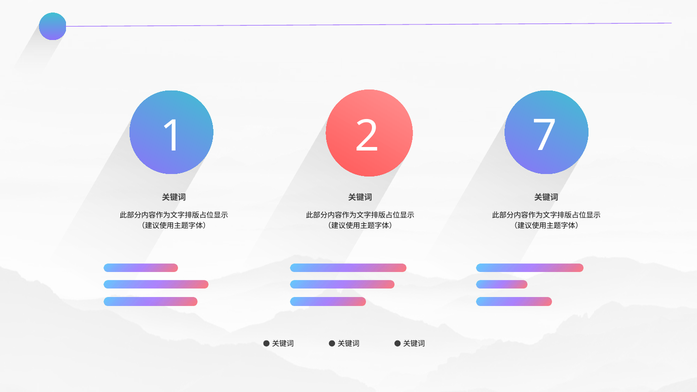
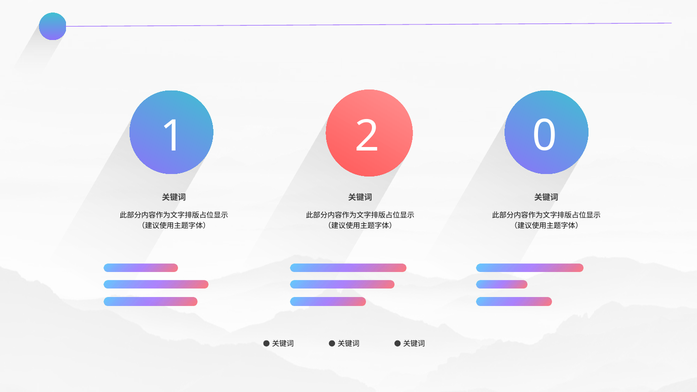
7: 7 -> 0 (545, 136)
